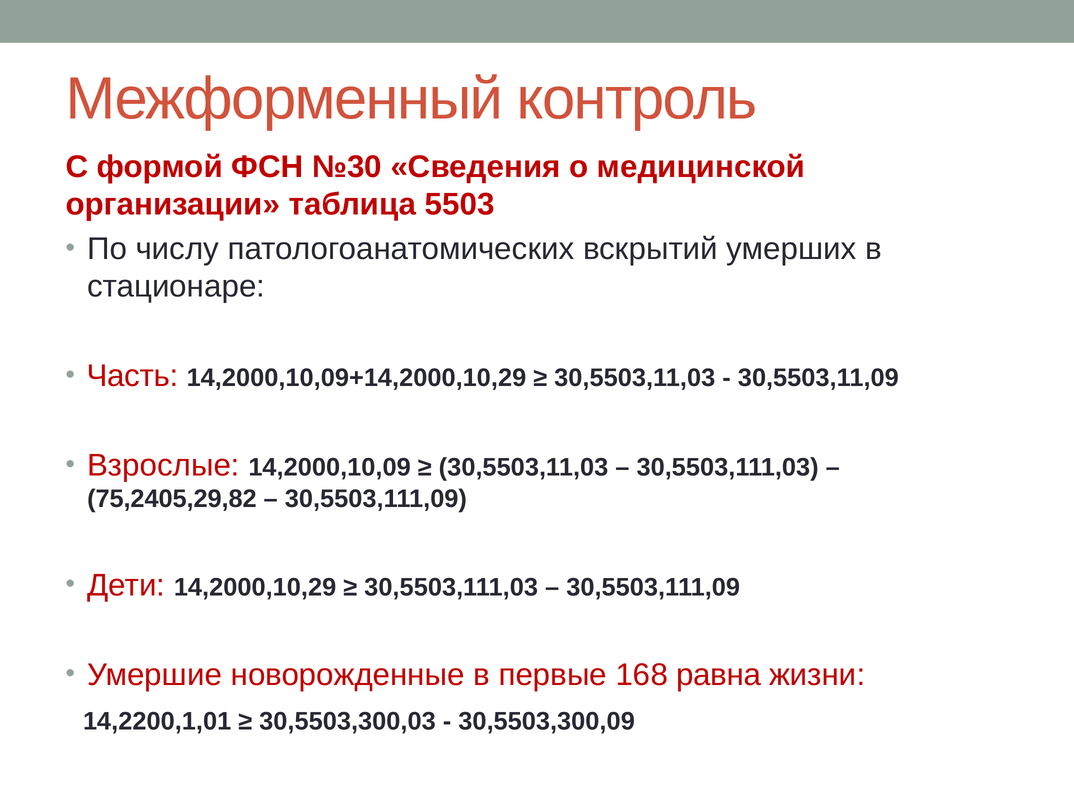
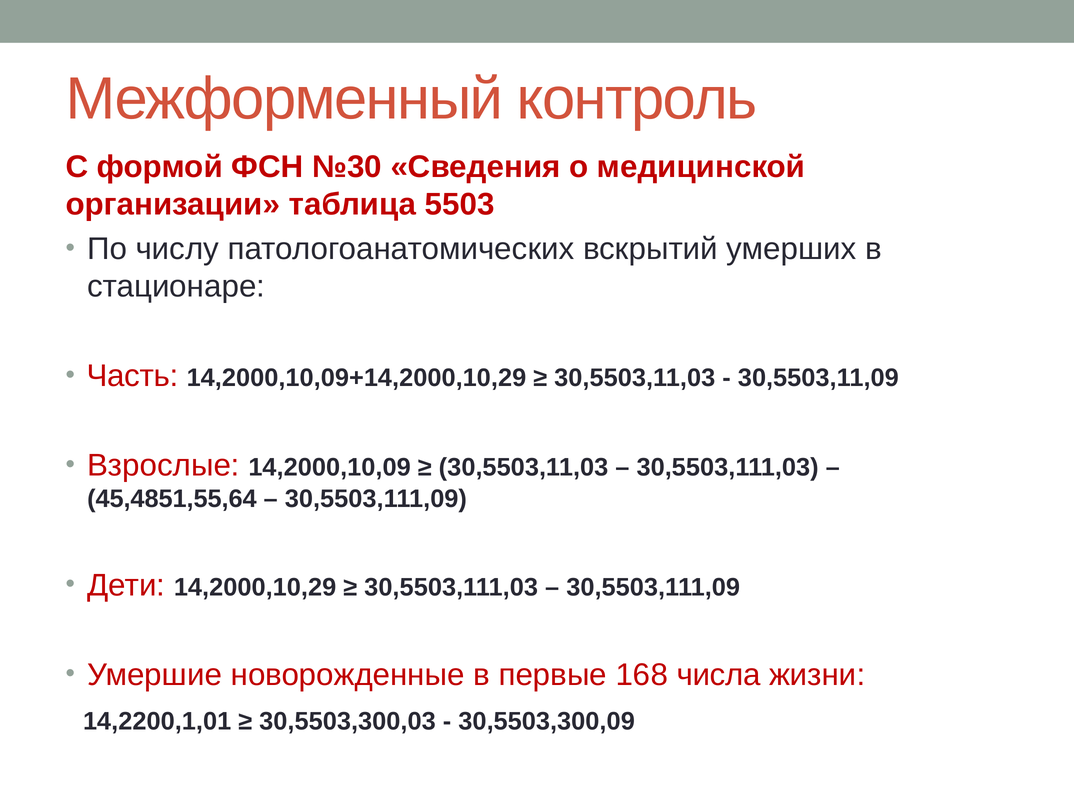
75,2405,29,82: 75,2405,29,82 -> 45,4851,55,64 (172, 499)
равна: равна -> числа (719, 675)
